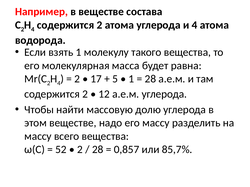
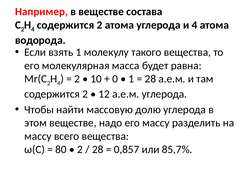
17: 17 -> 10 (96, 79)
5: 5 -> 0 (115, 79)
52: 52 -> 80 (61, 150)
